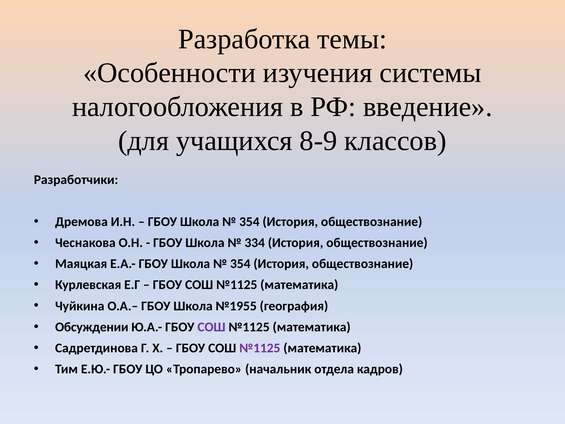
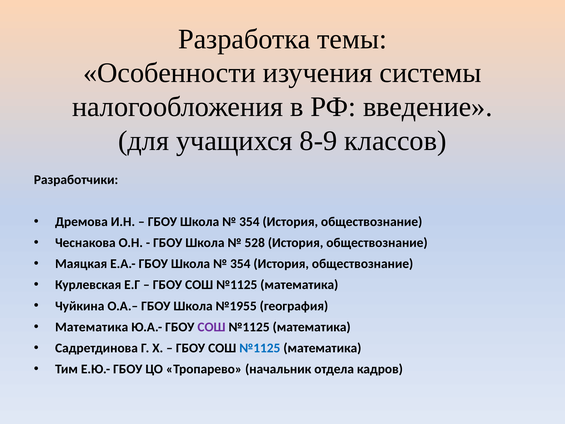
334: 334 -> 528 (255, 243)
Обсуждении: Обсуждении -> Математика (92, 327)
№1125 colour: purple -> blue (260, 348)
